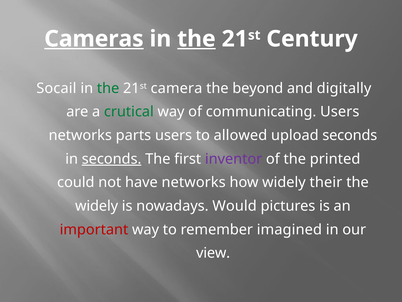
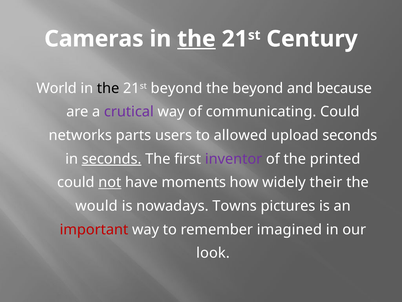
Cameras underline: present -> none (94, 39)
Socail: Socail -> World (57, 88)
the colour: green -> black (108, 88)
21st camera: camera -> beyond (176, 88)
digitally: digitally -> because (344, 88)
crutical colour: green -> purple (129, 112)
communicating Users: Users -> Could (340, 112)
not underline: none -> present (110, 182)
have networks: networks -> moments (194, 182)
widely: widely -> would (96, 206)
Would: Would -> Towns (235, 206)
view: view -> look (213, 253)
